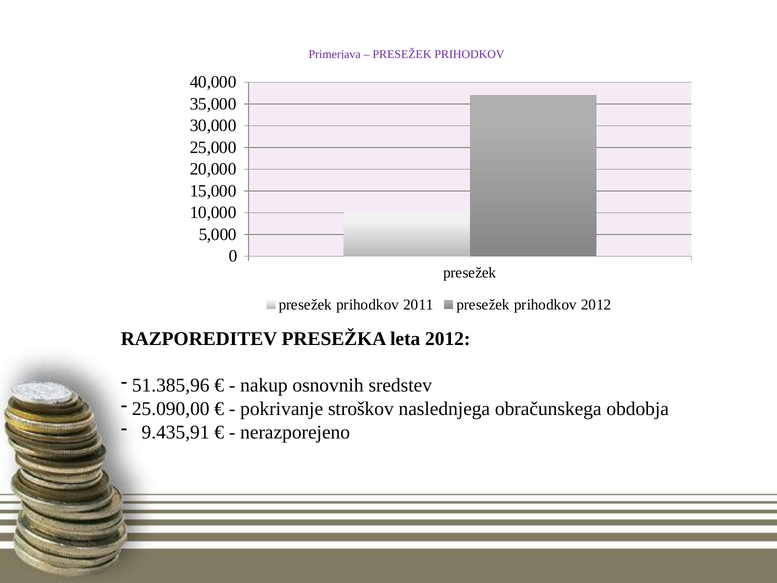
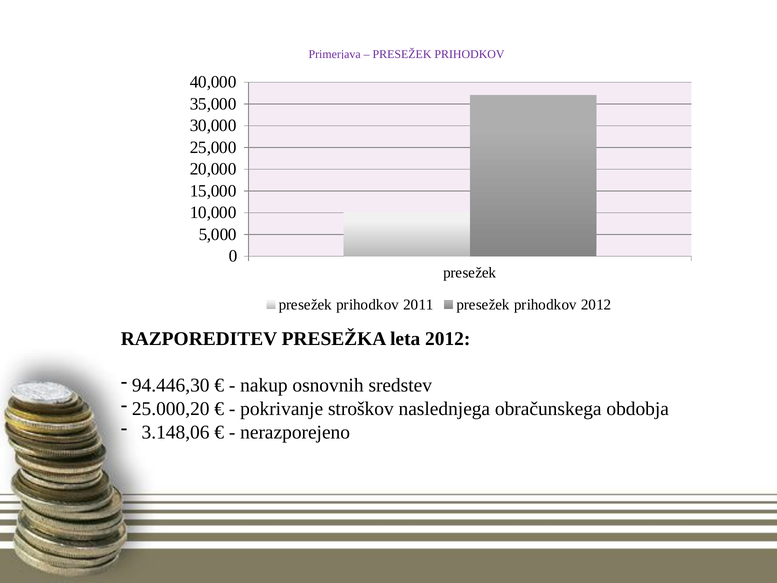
51.385,96: 51.385,96 -> 94.446,30 (171, 385)
25.090,00: 25.090,00 -> 25.000,20 (171, 409)
9.435,91: 9.435,91 -> 3.148,06 (176, 432)
